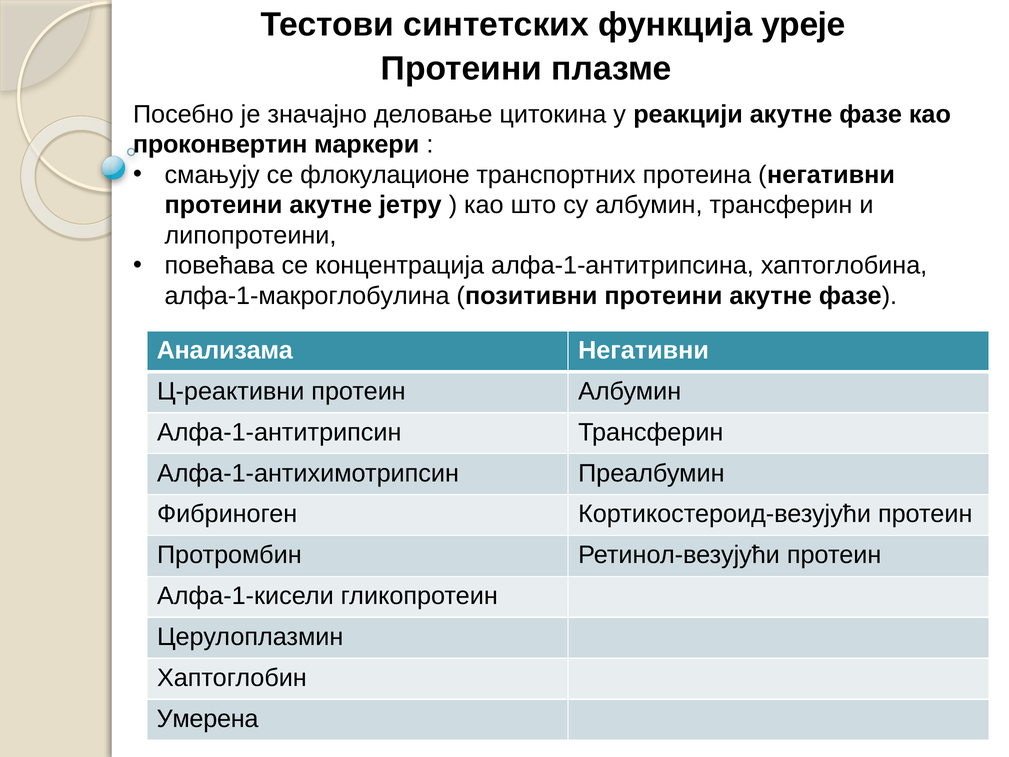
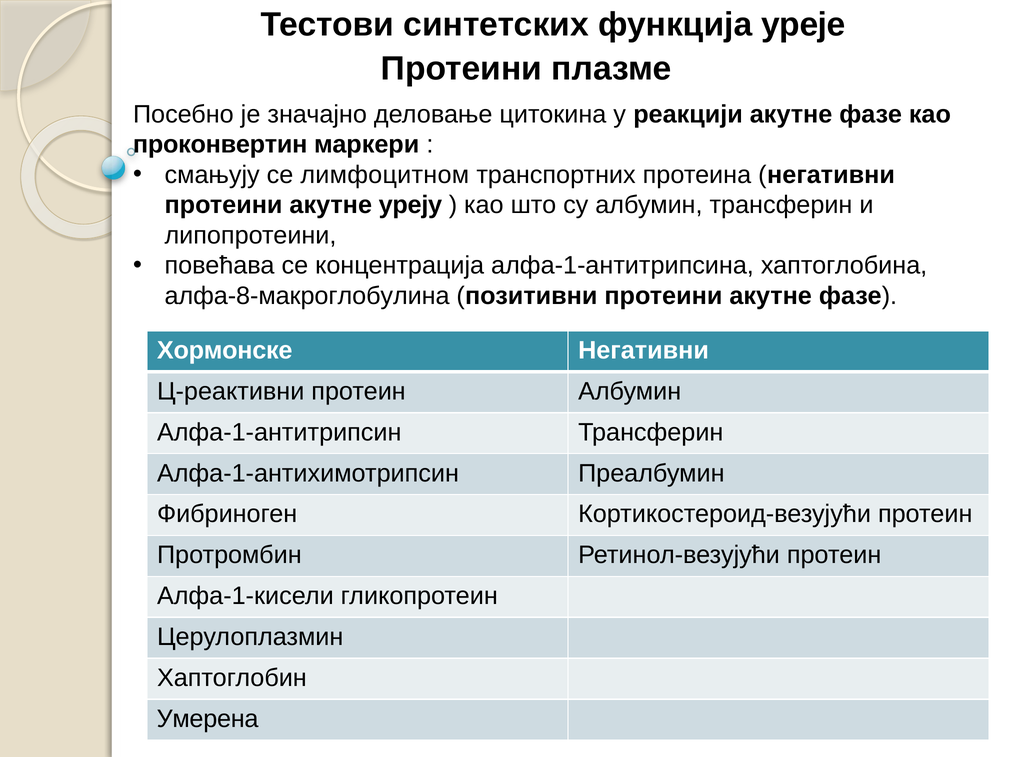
флокулационе: флокулационе -> лимфоцитном (385, 175)
јетру: јетру -> уреју (410, 205)
алфа-1-макроглобулина: алфа-1-макроглобулина -> алфа-8-макроглобулина (307, 296)
Анализама: Анализама -> Хормонске (225, 350)
